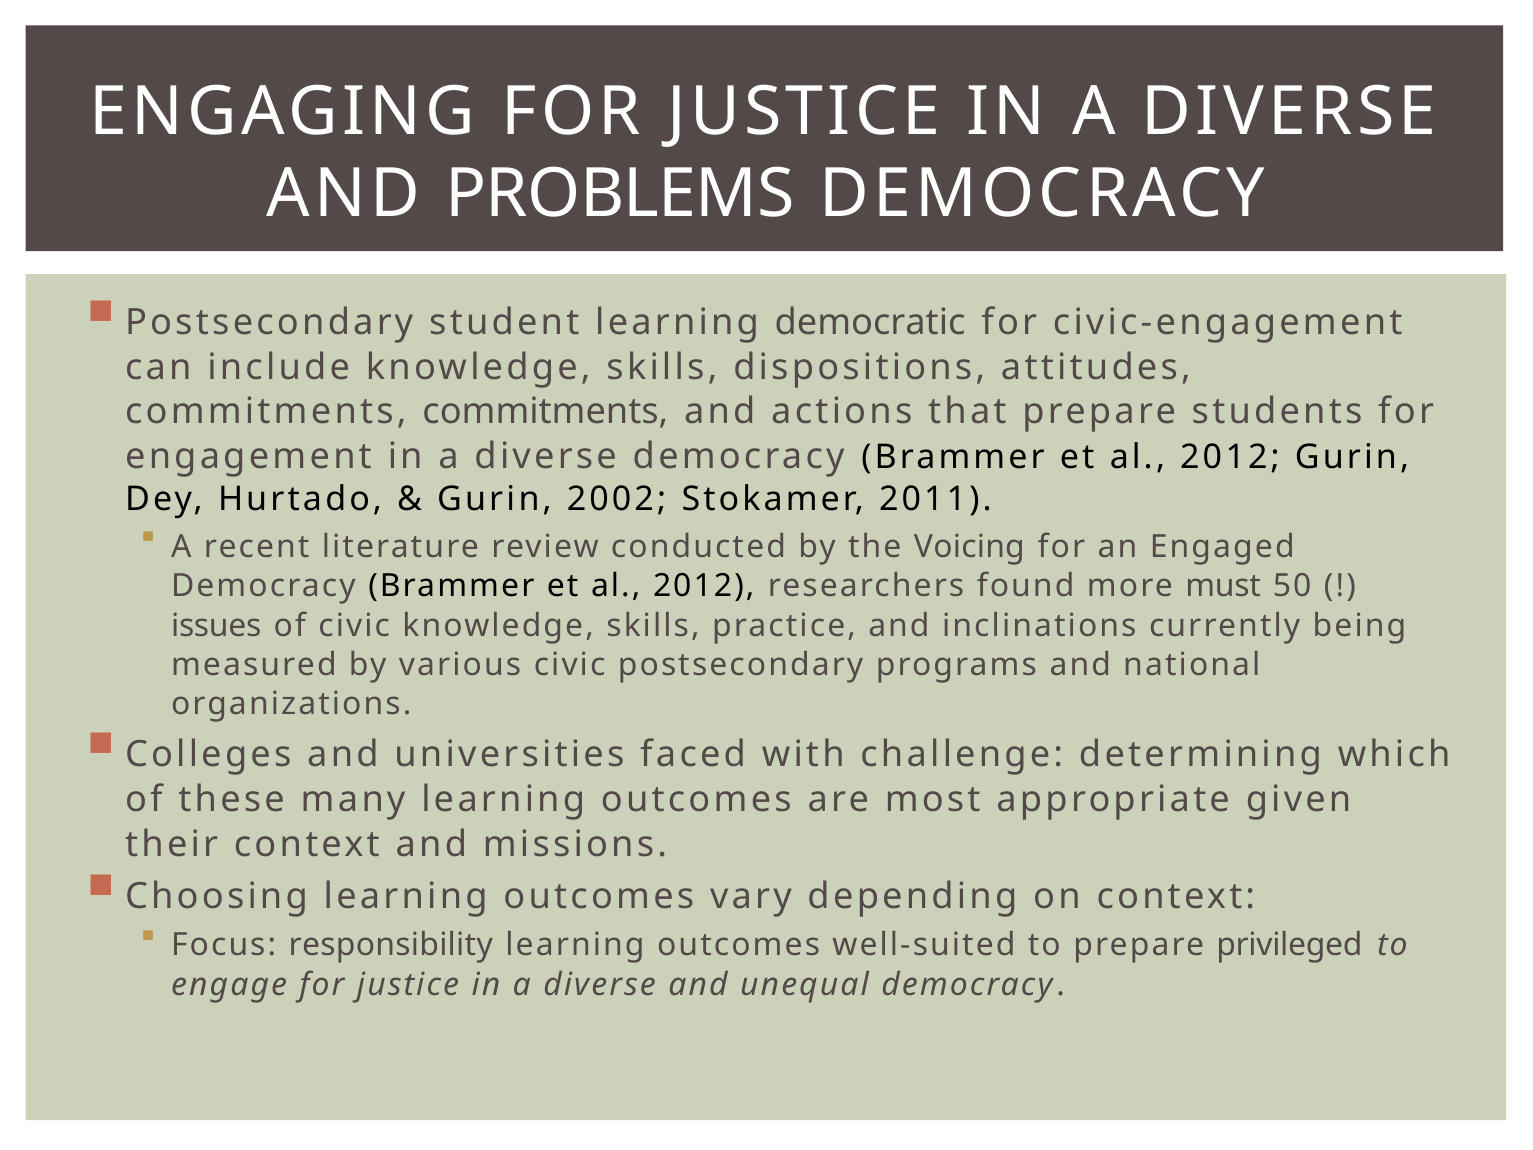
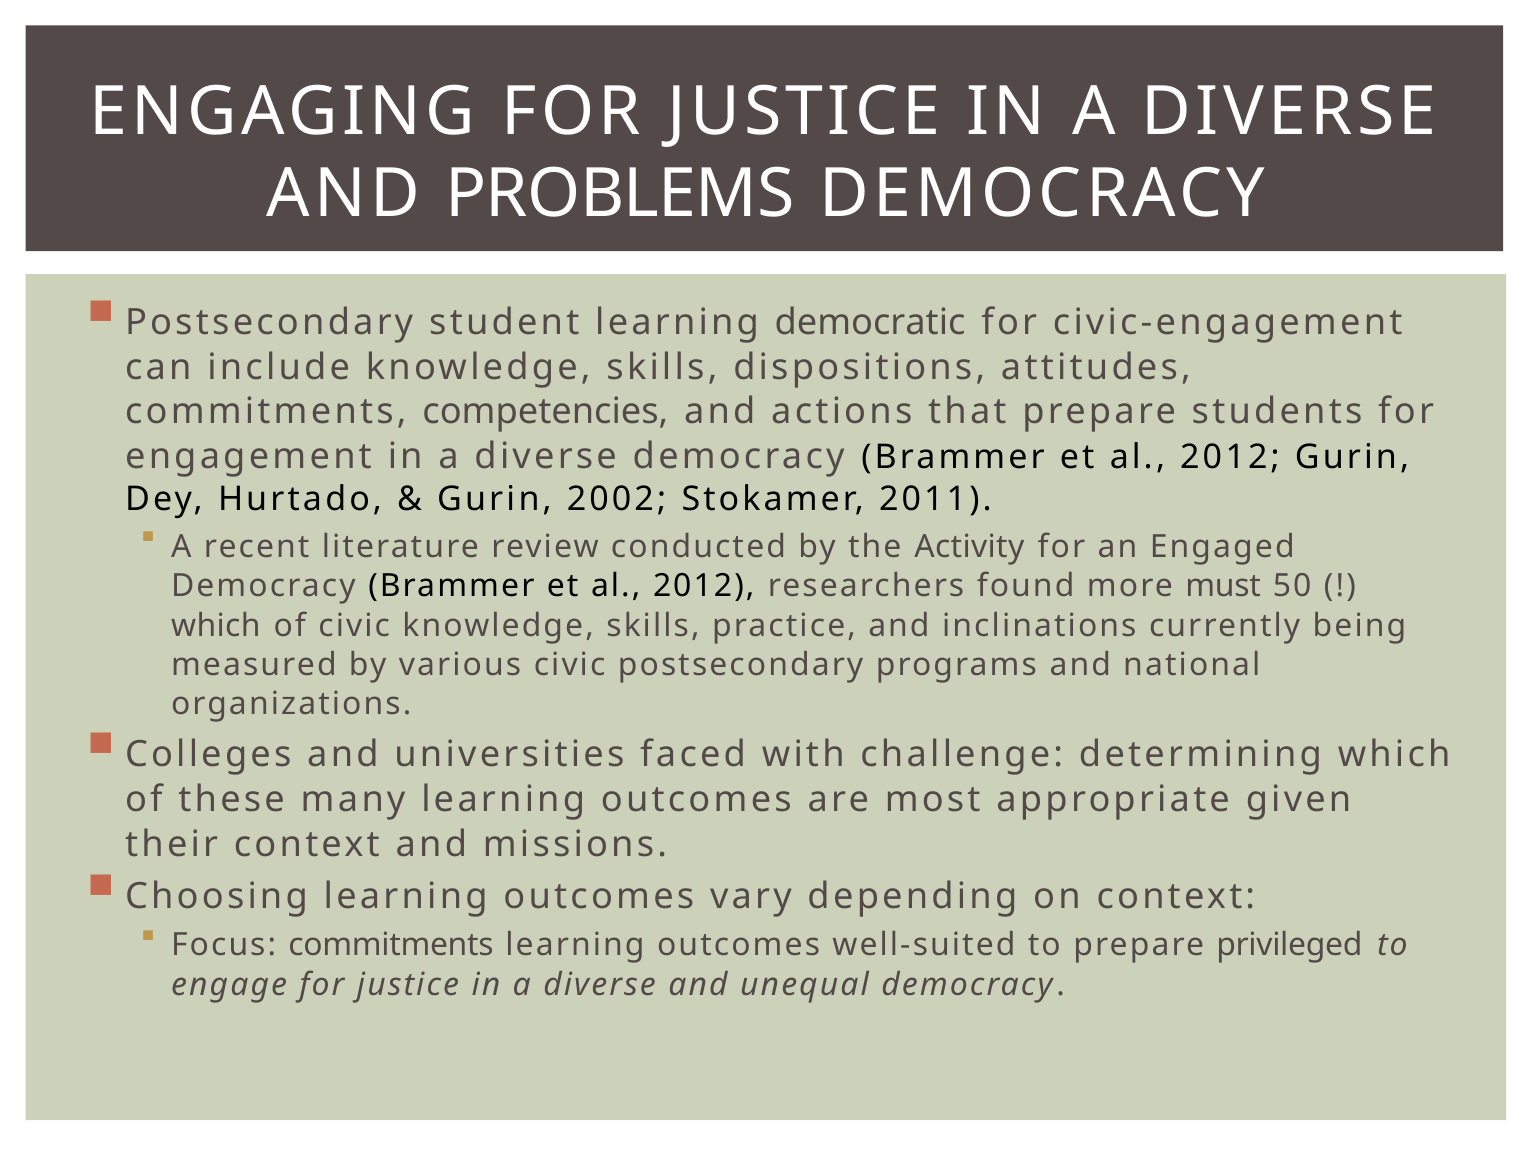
commitments commitments: commitments -> competencies (545, 412)
Voicing: Voicing -> Activity (969, 547)
issues: issues -> which (216, 625)
Focus responsibility: responsibility -> commitments (391, 945)
